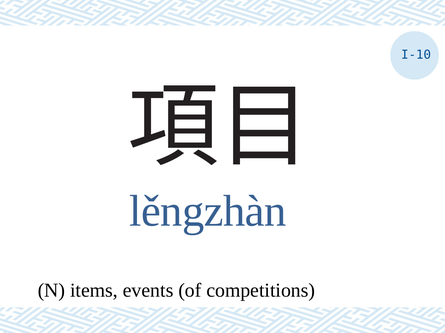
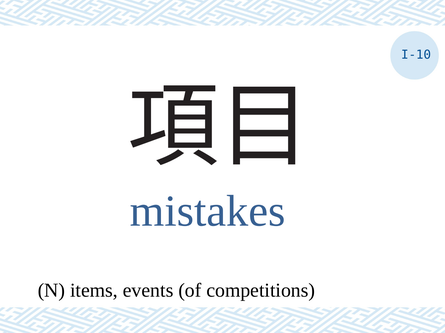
lěngzhàn: lěngzhàn -> mistakes (208, 212)
